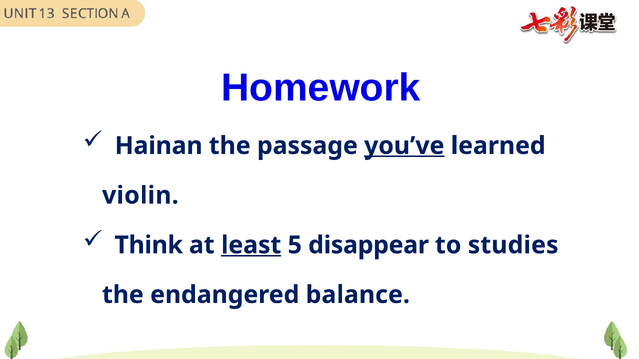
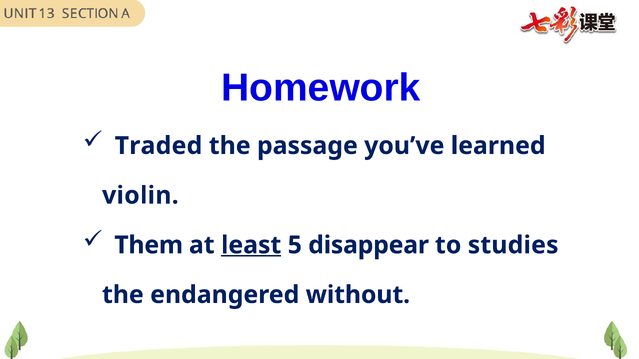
Hainan: Hainan -> Traded (159, 146)
you’ve underline: present -> none (404, 146)
Think: Think -> Them (149, 245)
balance: balance -> without (358, 295)
